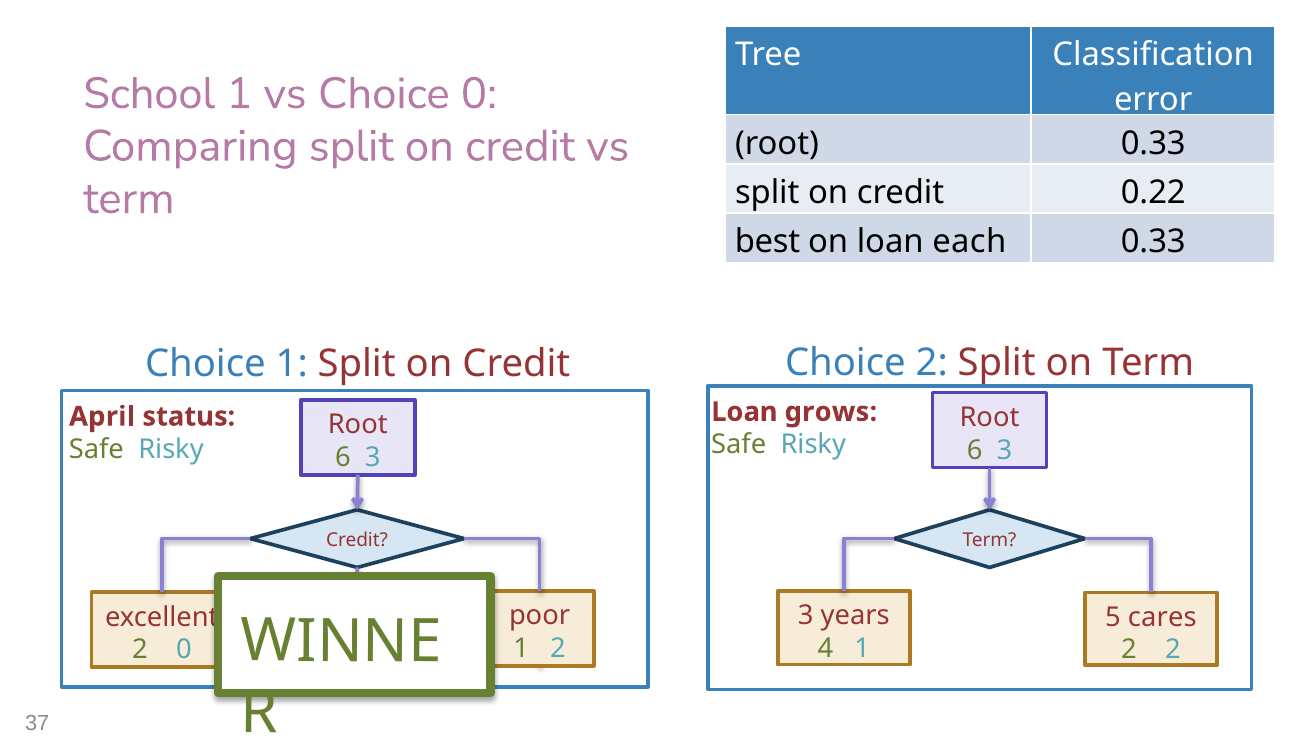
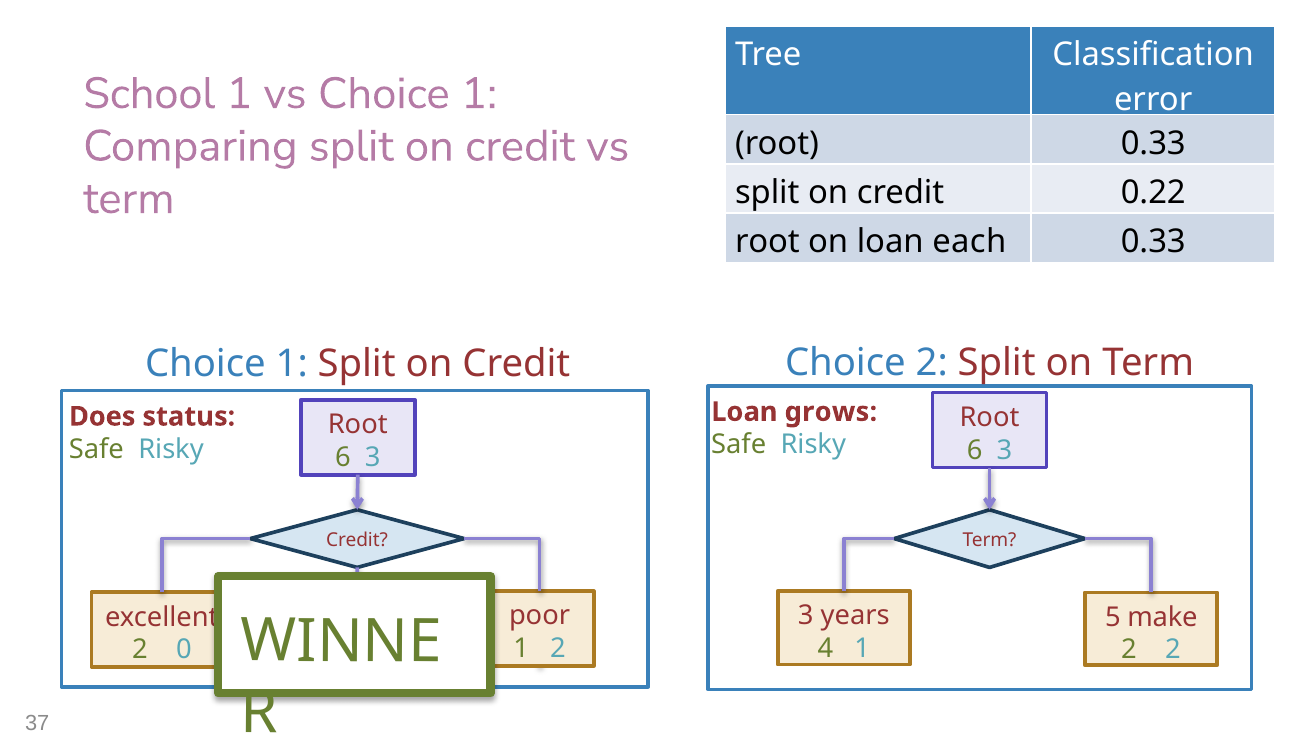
vs Choice 0: 0 -> 1 (479, 94)
best: best -> root (767, 242)
April: April -> Does (102, 417)
cares: cares -> make (1162, 617)
